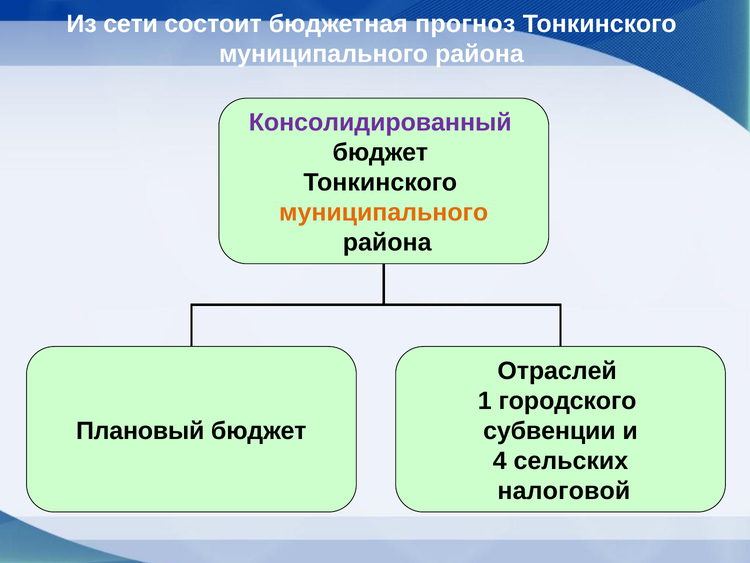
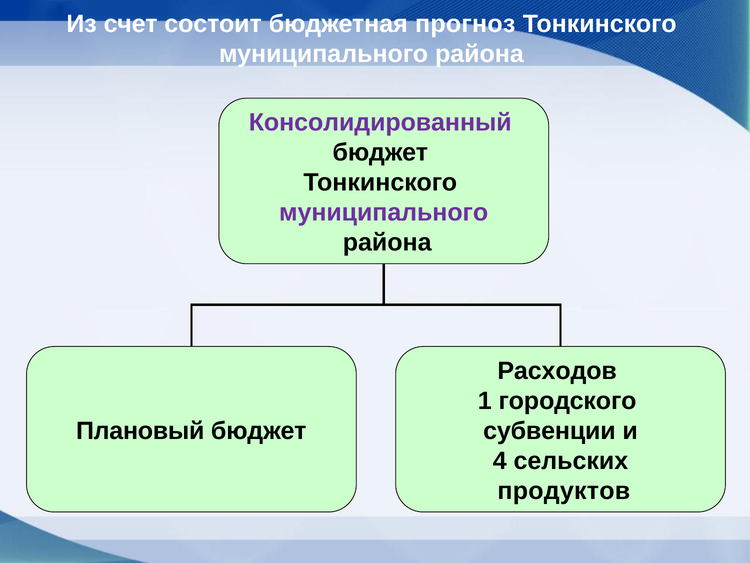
сети: сети -> счет (131, 24)
муниципального colour: orange -> purple (384, 213)
Отраслей: Отраслей -> Расходов (557, 371)
налоговой: налоговой -> продуктов (564, 491)
